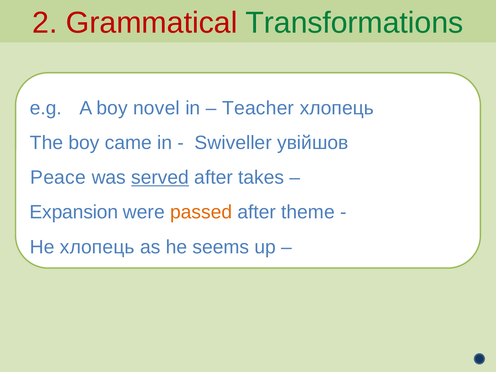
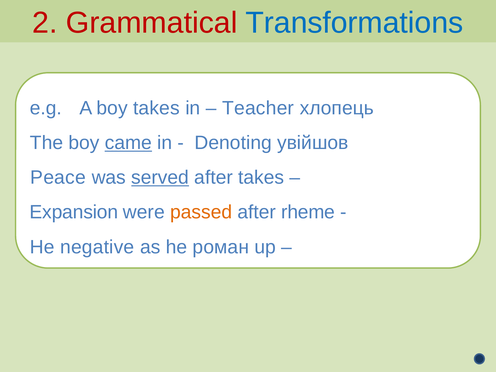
Transformations colour: green -> blue (354, 23)
boy novel: novel -> takes (156, 108)
came underline: none -> present (128, 143)
Swiveller: Swiveller -> Denoting (233, 143)
theme: theme -> rheme (308, 212)
He хлопець: хлопець -> negative (97, 247)
seems: seems -> роман (221, 247)
